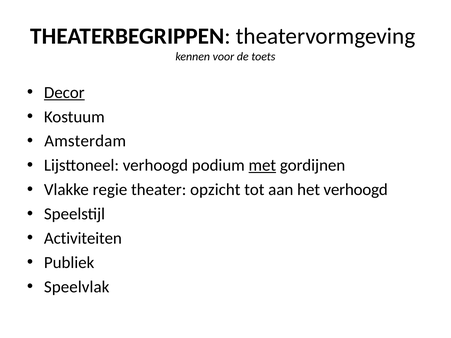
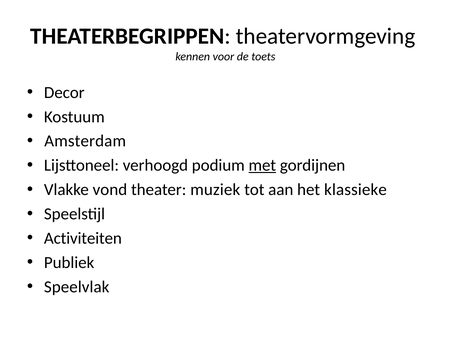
Decor underline: present -> none (64, 93)
regie: regie -> vond (110, 190)
opzicht: opzicht -> muziek (215, 190)
het verhoogd: verhoogd -> klassieke (355, 190)
